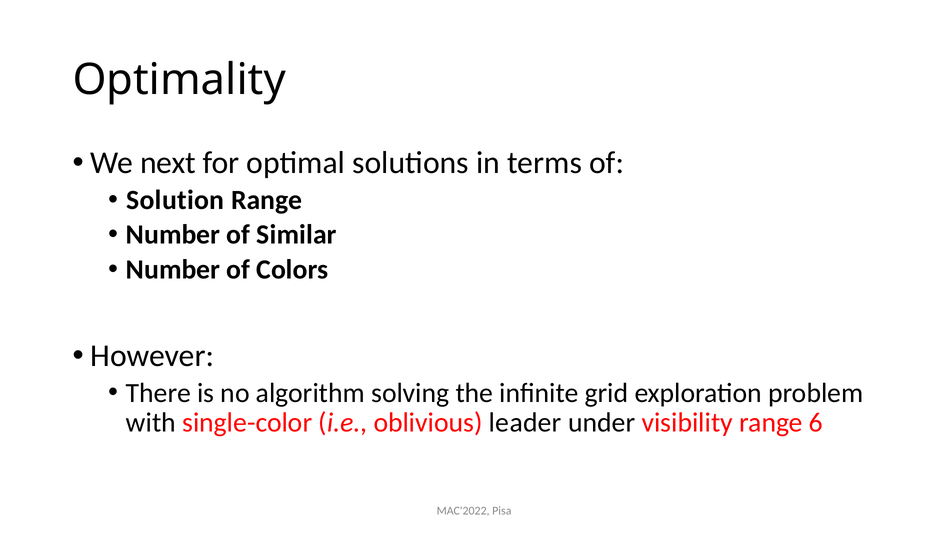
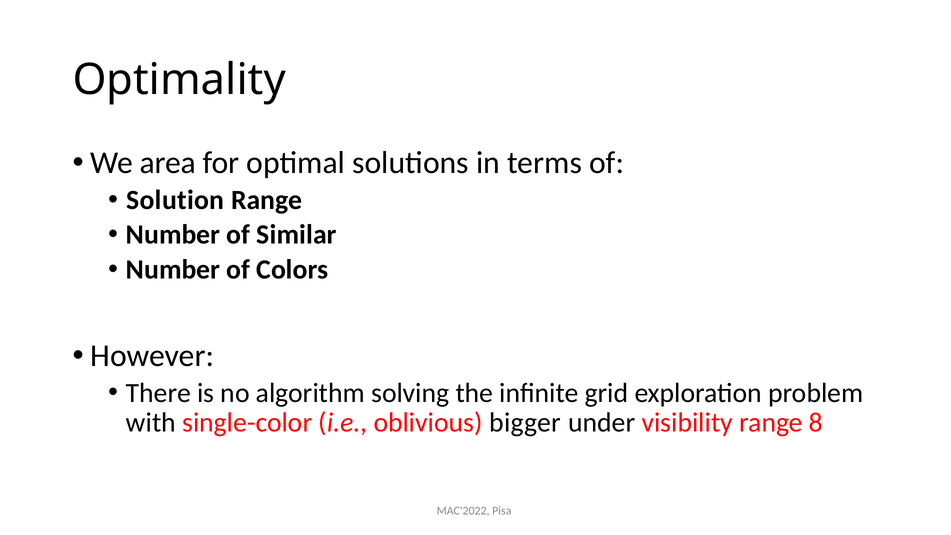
next: next -> area (168, 163)
leader: leader -> bigger (525, 423)
6: 6 -> 8 (816, 423)
